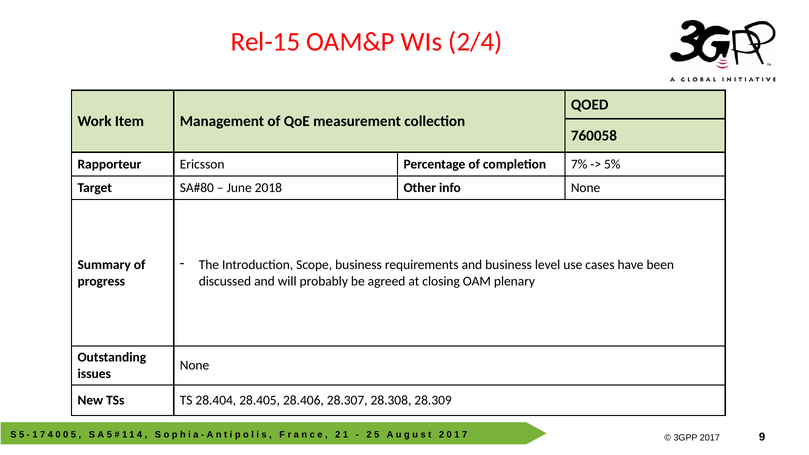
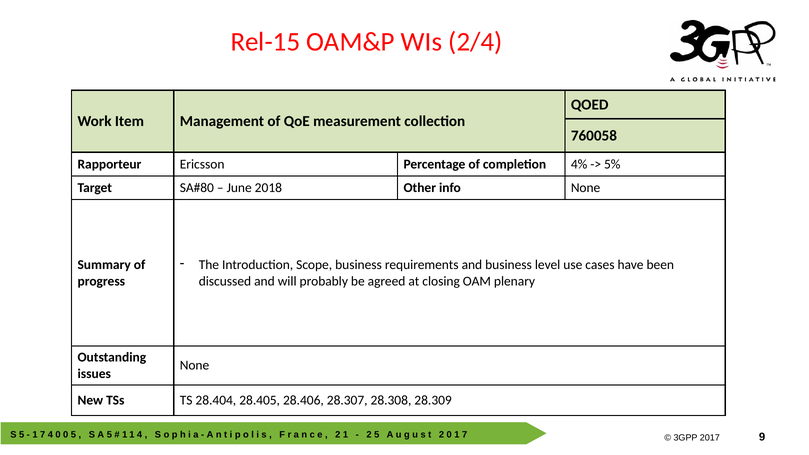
7%: 7% -> 4% (579, 164)
